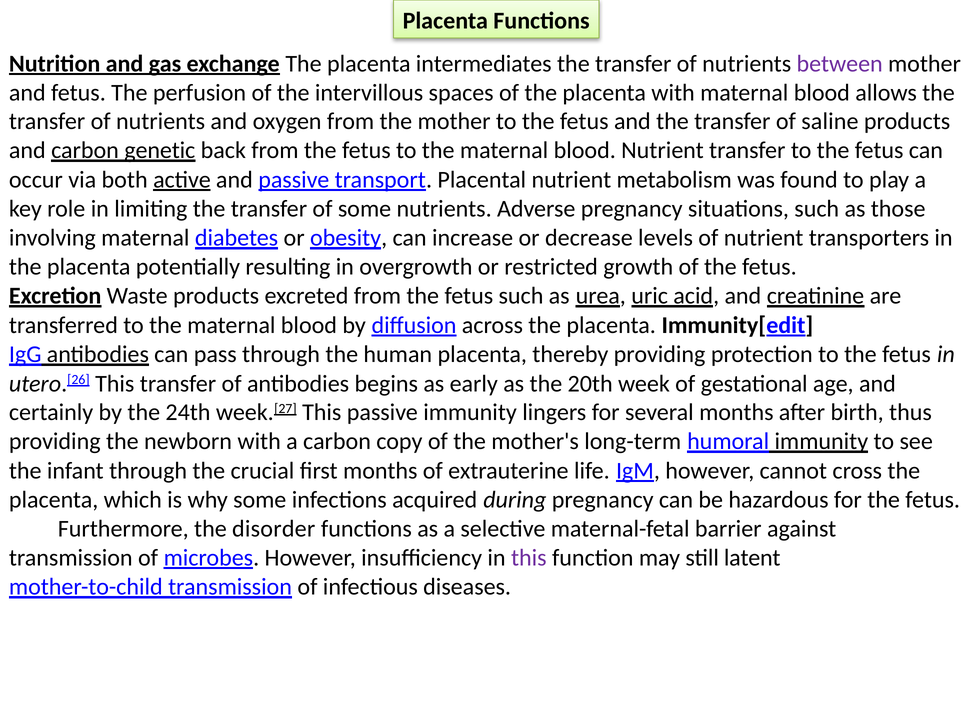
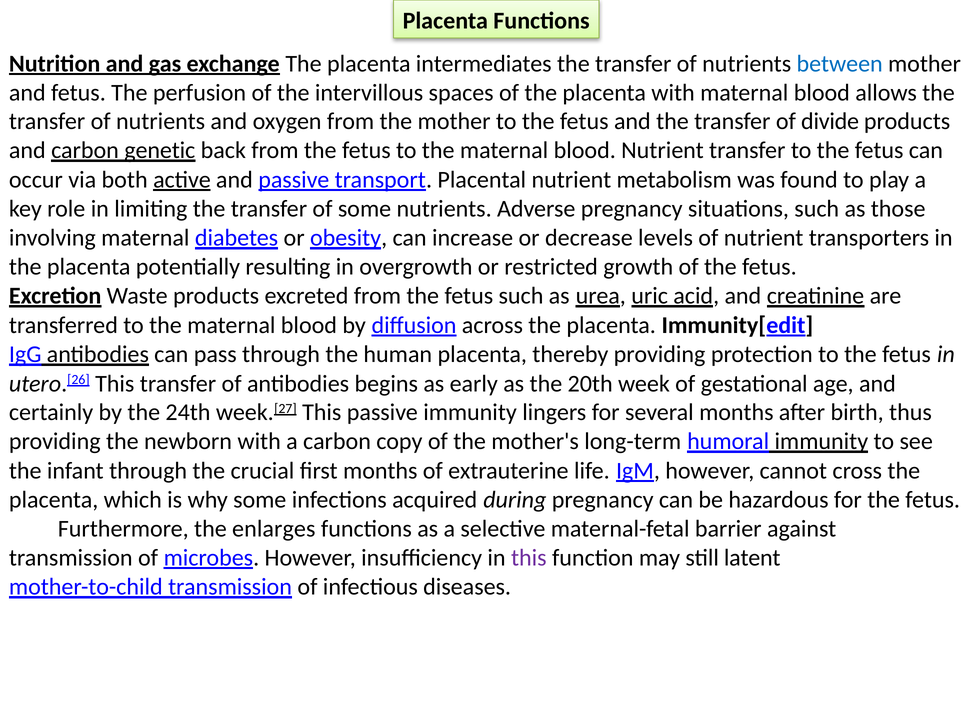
between colour: purple -> blue (840, 64)
saline: saline -> divide (830, 122)
disorder: disorder -> enlarges (274, 529)
